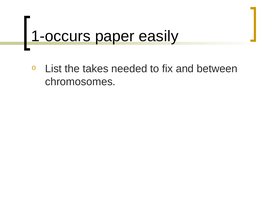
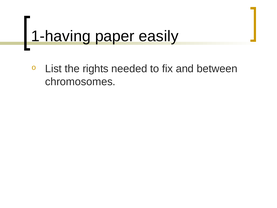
1-occurs: 1-occurs -> 1-having (61, 36)
takes: takes -> rights (96, 69)
